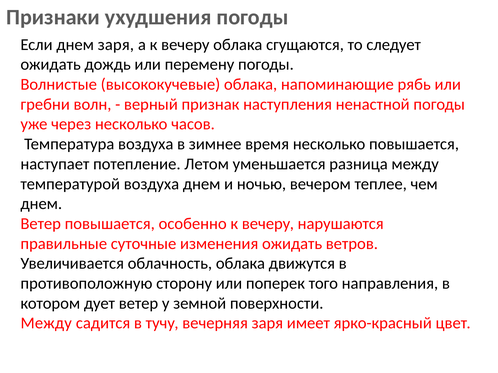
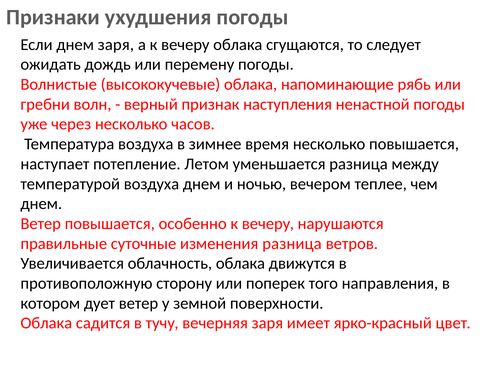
изменения ожидать: ожидать -> разница (292, 244)
Между: Между -> Облака (46, 324)
